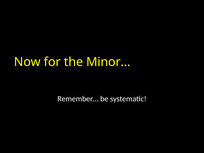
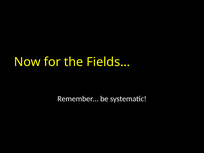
Minor…: Minor… -> Fields… (108, 62)
